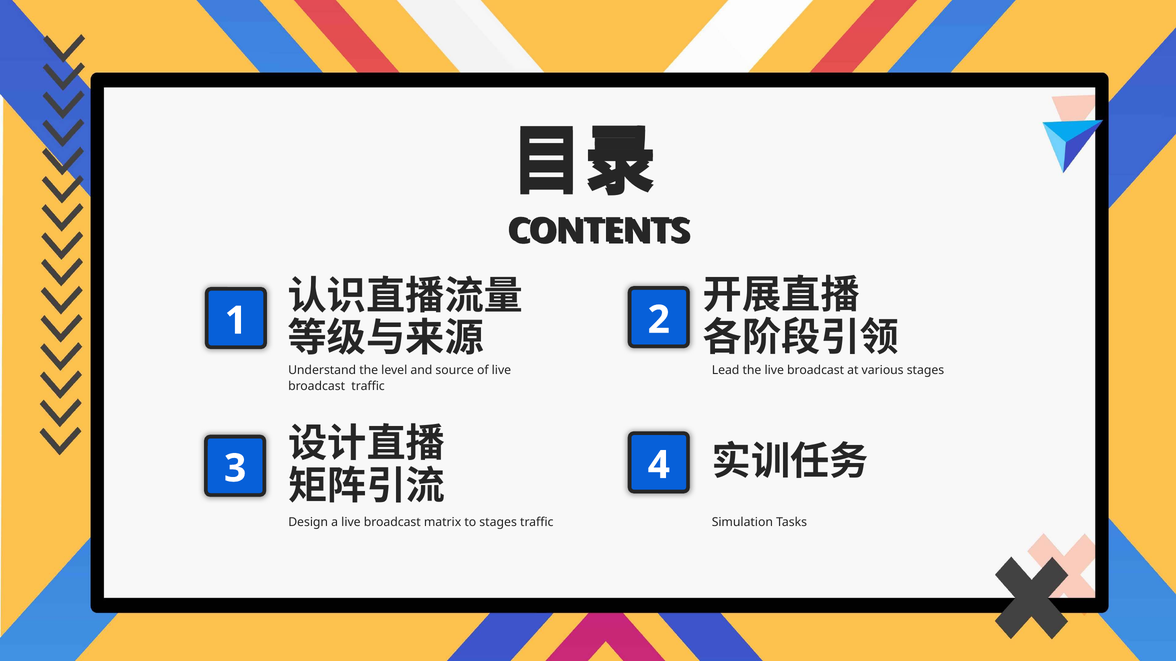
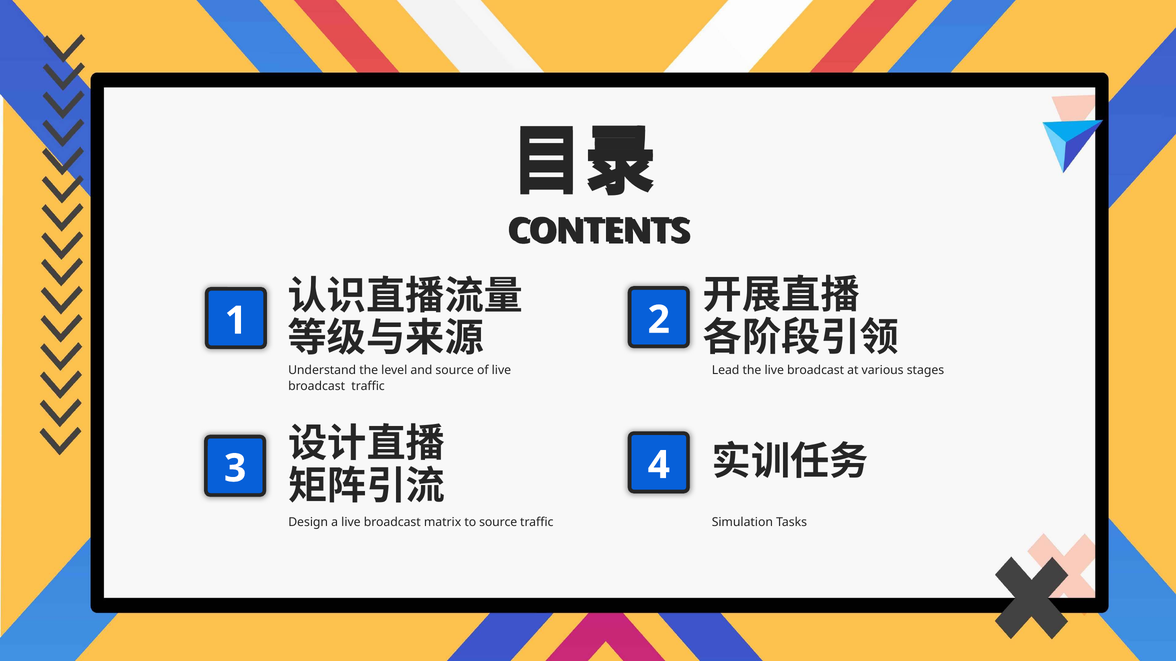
to stages: stages -> source (498, 522)
